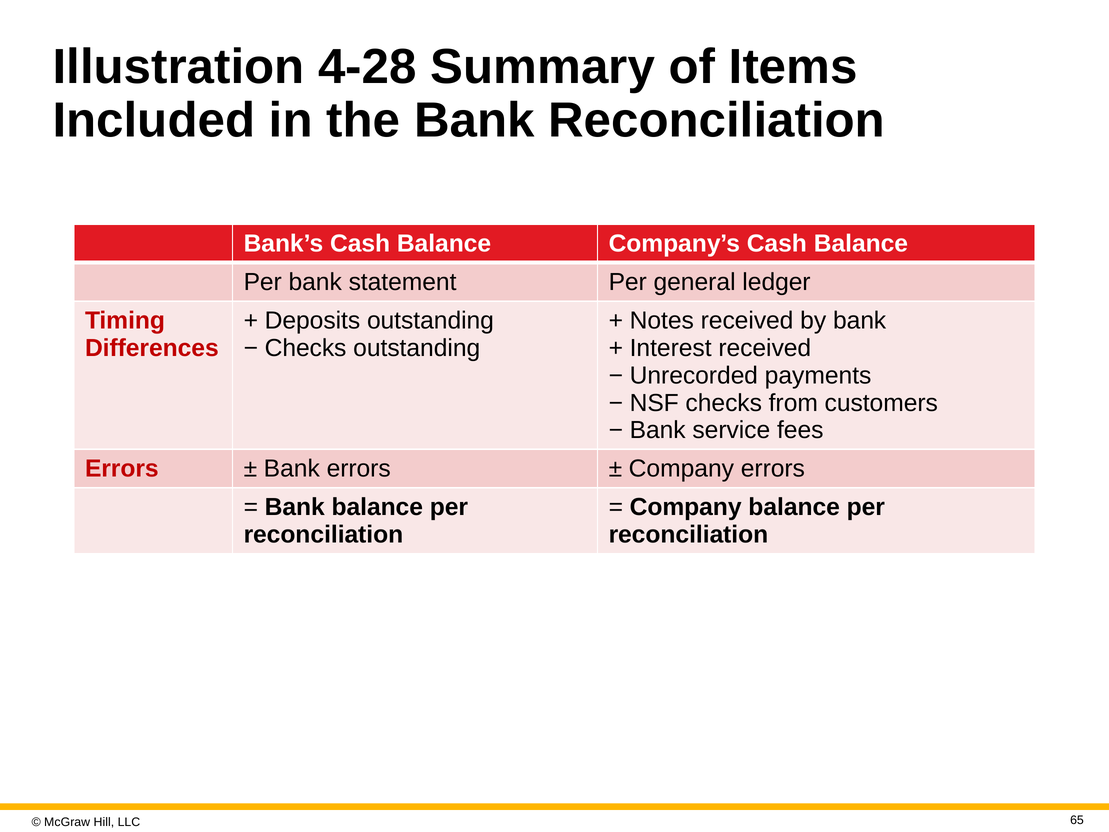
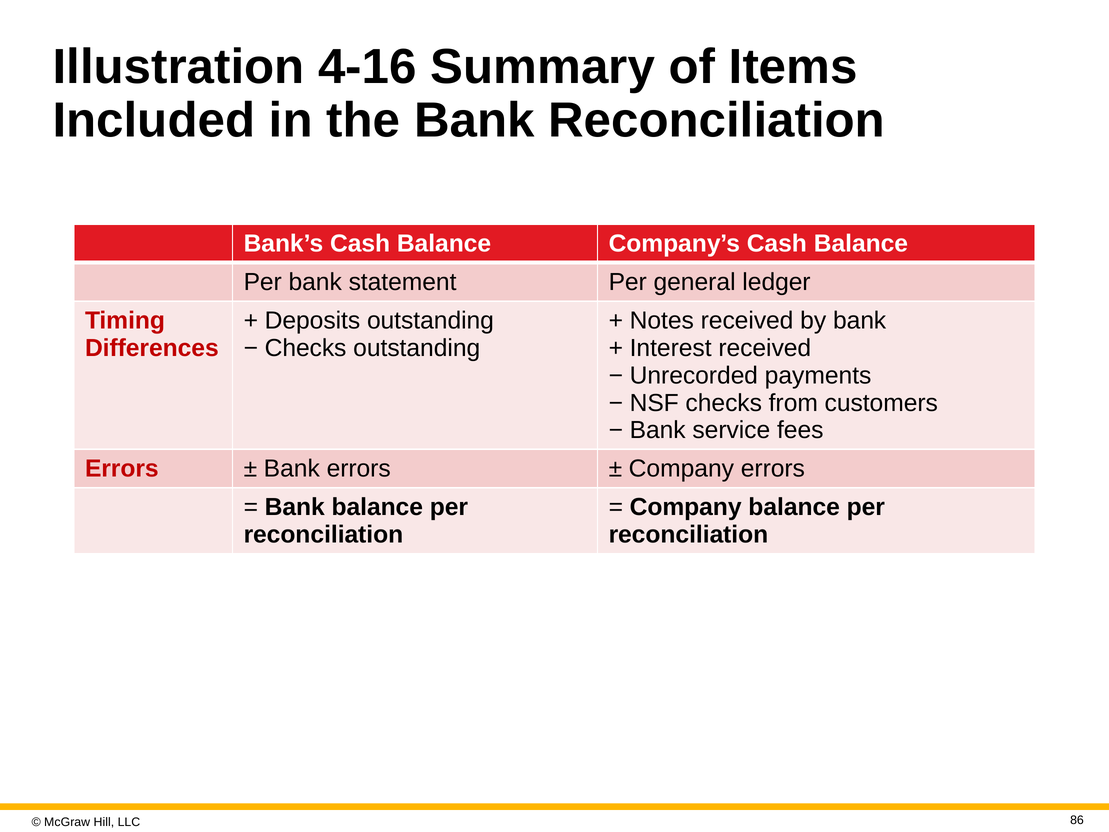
4-28: 4-28 -> 4-16 (367, 67)
65: 65 -> 86 (1077, 820)
